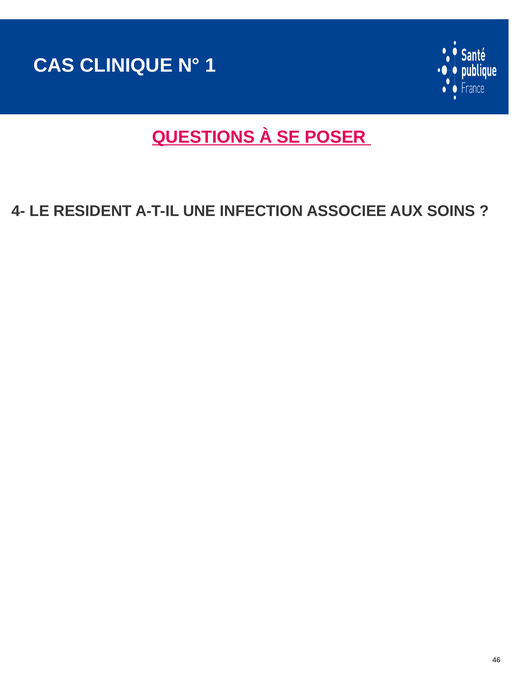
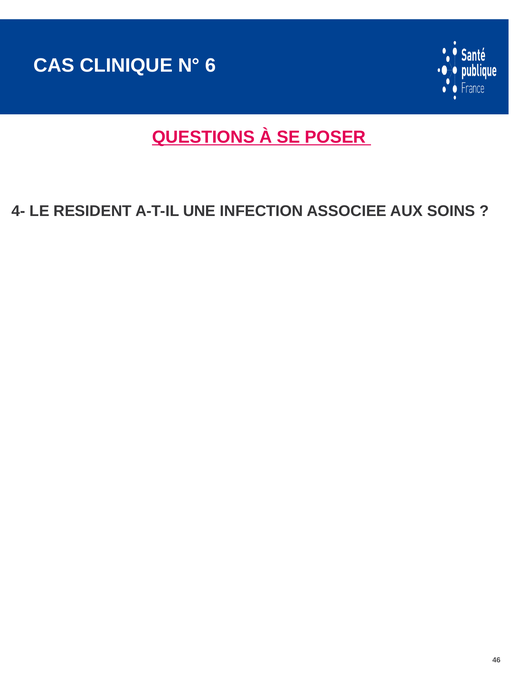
1: 1 -> 6 (211, 66)
